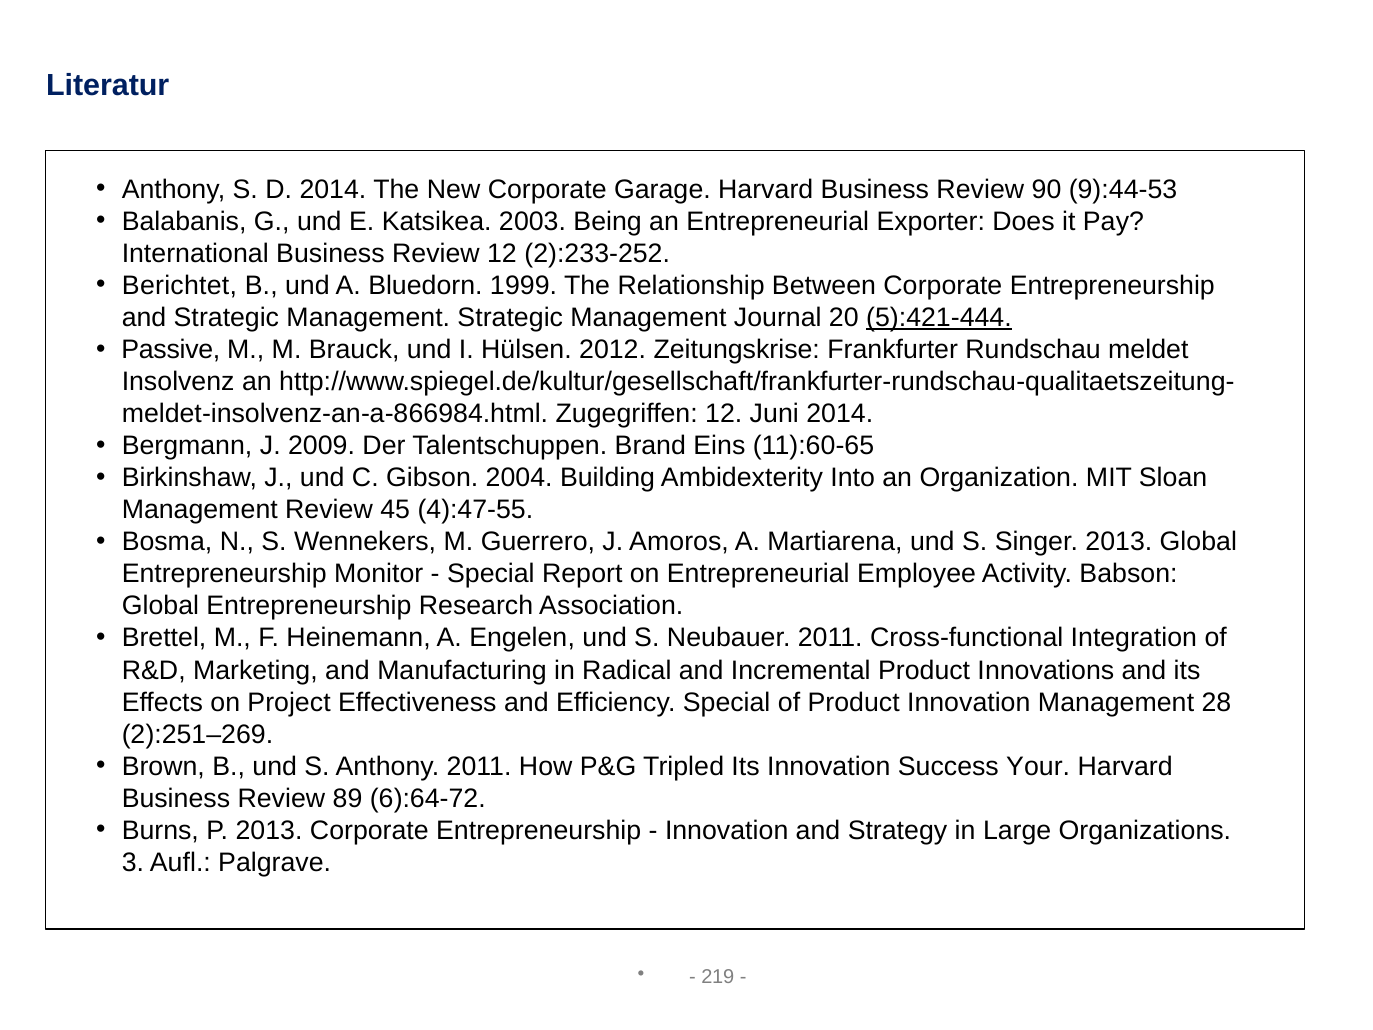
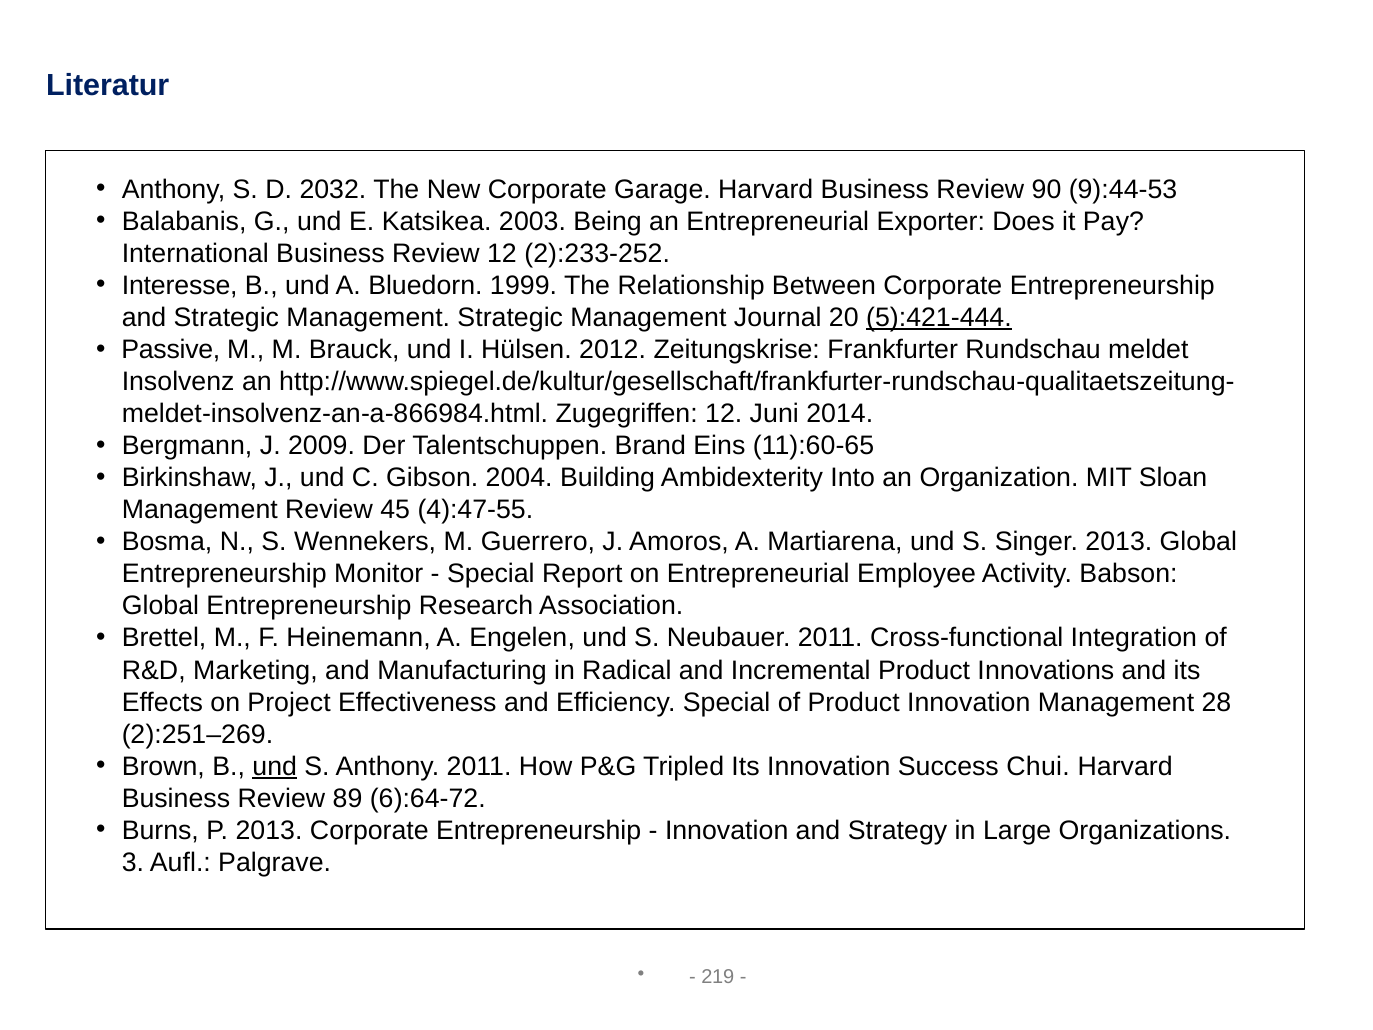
D 2014: 2014 -> 2032 (333, 189)
Berichtet: Berichtet -> Interesse (180, 285)
und underline: none -> present (275, 766)
Your: Your -> Chui (1038, 766)
